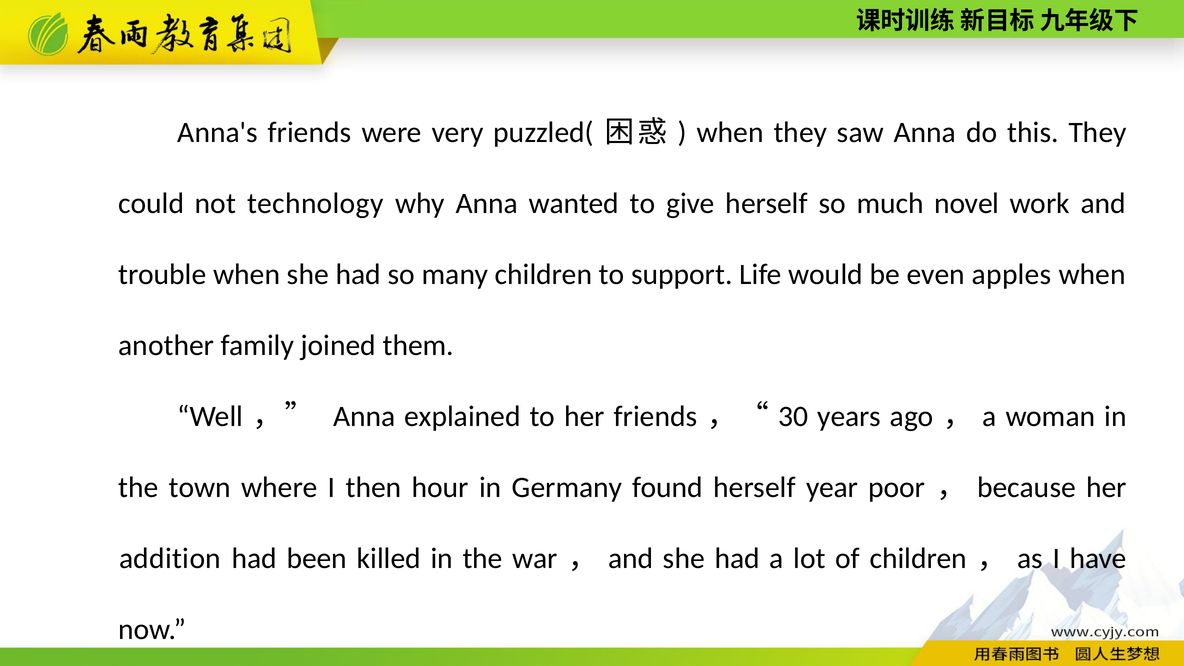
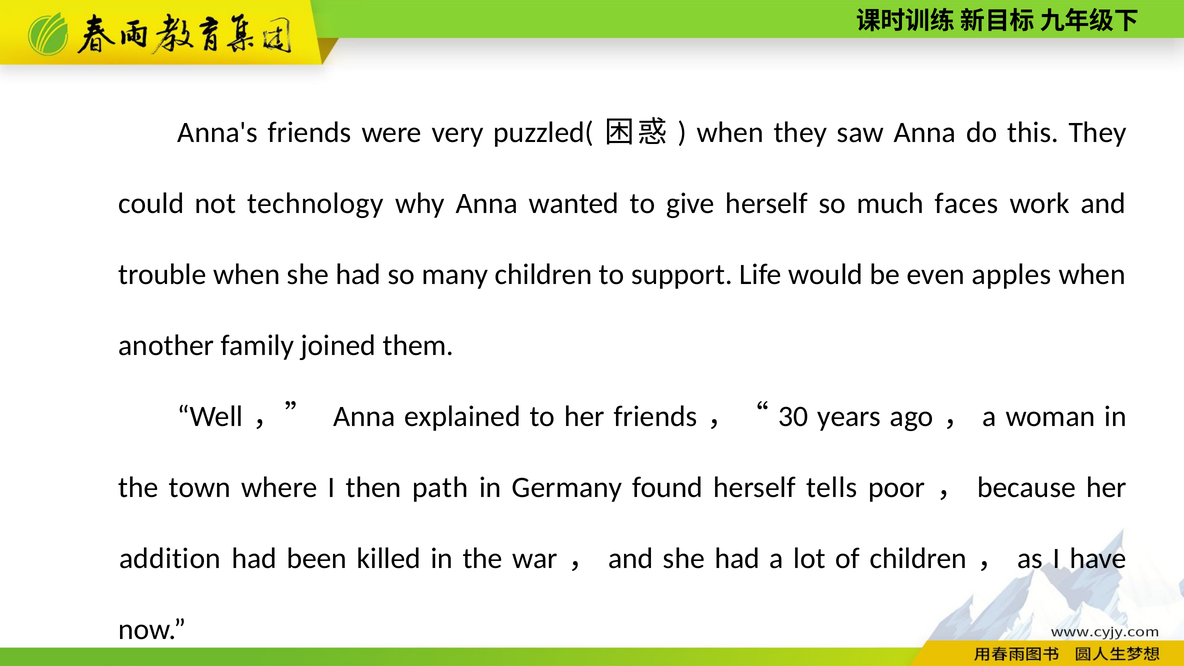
novel: novel -> faces (967, 203)
hour: hour -> path (440, 488)
year: year -> tells (832, 488)
